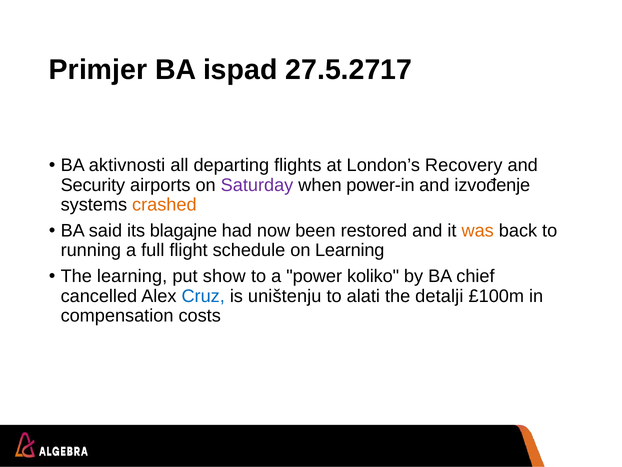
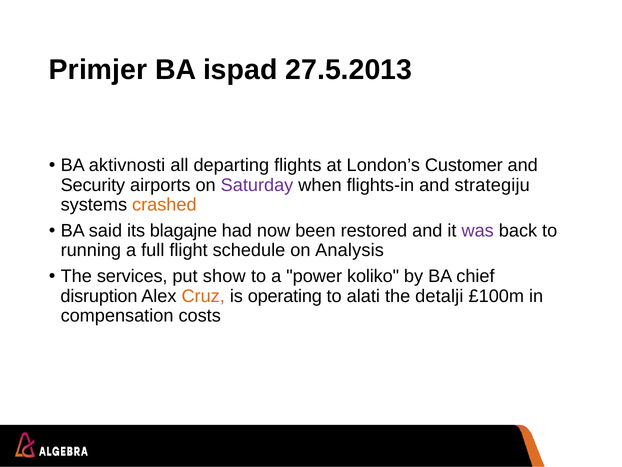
27.5.2717: 27.5.2717 -> 27.5.2013 (349, 70)
Recovery: Recovery -> Customer (464, 165)
power-in: power-in -> flights-in (380, 185)
izvođenje: izvođenje -> strategiju (492, 185)
was colour: orange -> purple (478, 230)
on Learning: Learning -> Analysis (350, 250)
The learning: learning -> services (132, 276)
cancelled: cancelled -> disruption (99, 296)
Cruz colour: blue -> orange (203, 296)
uništenju: uništenju -> operating (285, 296)
